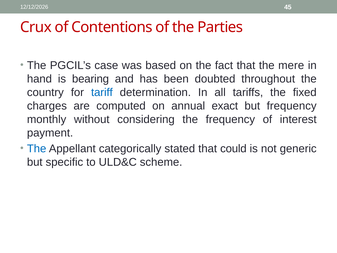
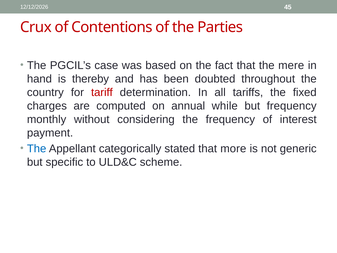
bearing: bearing -> thereby (91, 79)
tariff colour: blue -> red (102, 92)
exact: exact -> while (225, 106)
could: could -> more (233, 148)
